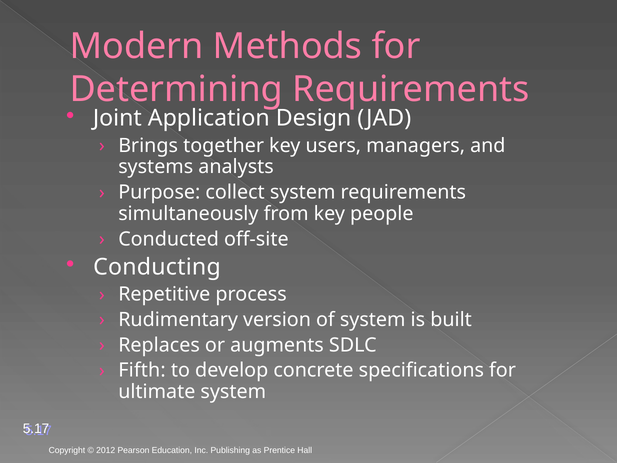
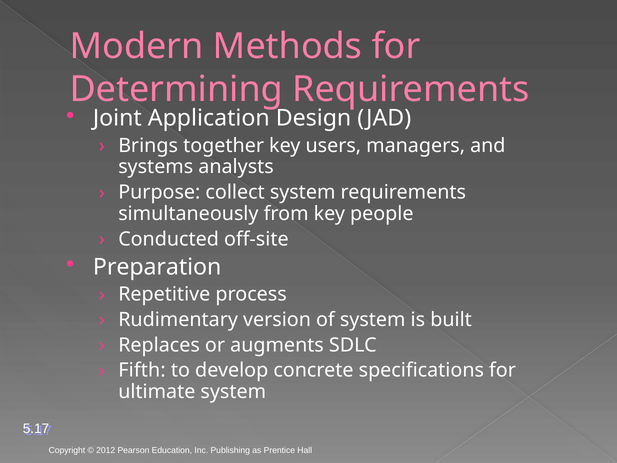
Conducting: Conducting -> Preparation (157, 267)
